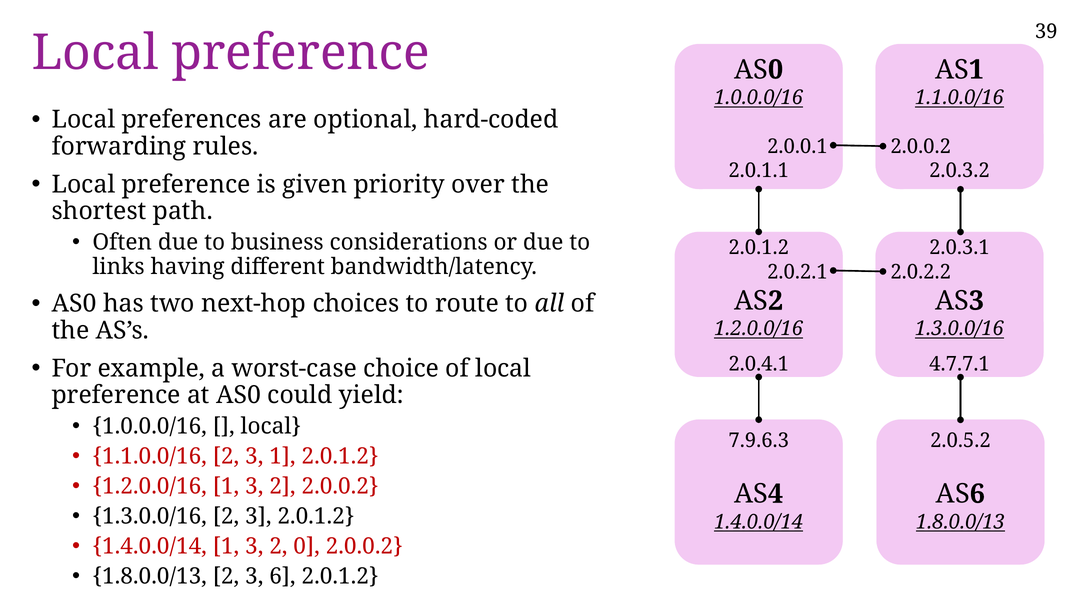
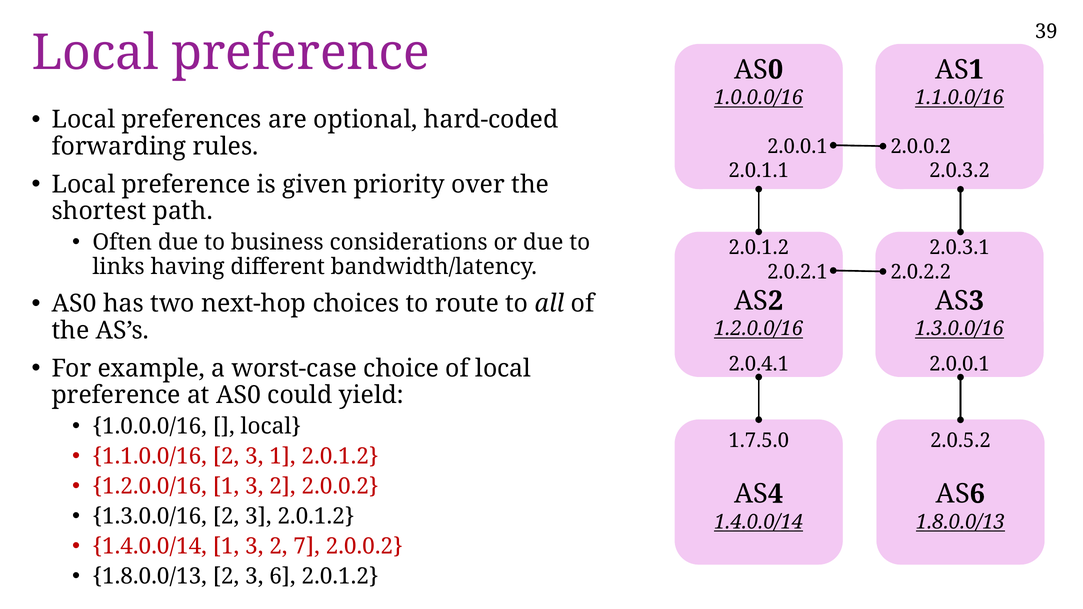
4.7.7.1: 4.7.7.1 -> 2.0.0.1 (960, 364)
7.9.6.3: 7.9.6.3 -> 1.7.5.0 (759, 441)
0: 0 -> 7 (307, 547)
